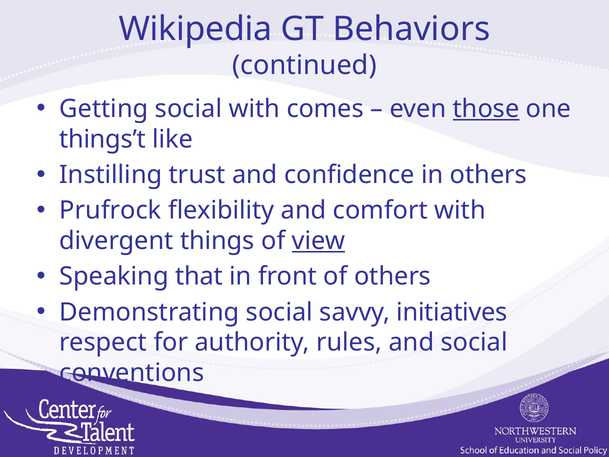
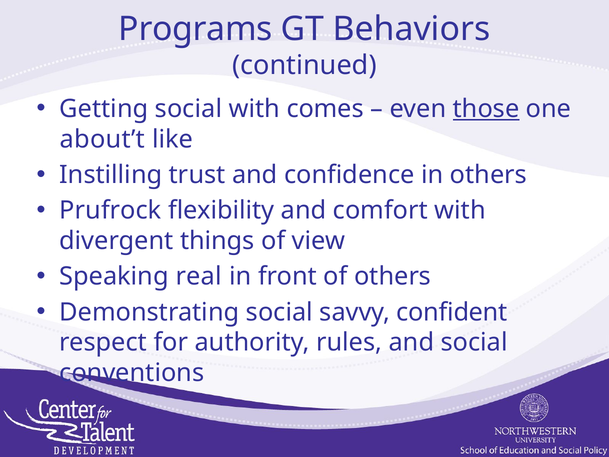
Wikipedia: Wikipedia -> Programs (195, 29)
things’t: things’t -> about’t (102, 139)
view underline: present -> none (318, 241)
that: that -> real (199, 276)
initiatives: initiatives -> confident (452, 312)
